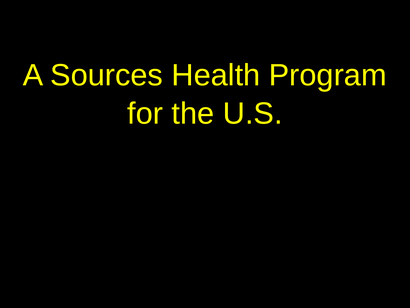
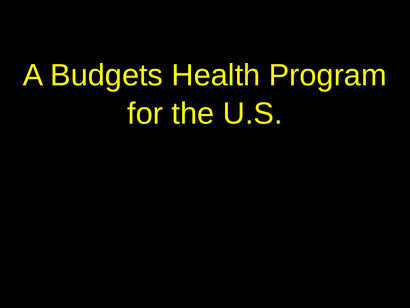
Sources: Sources -> Budgets (107, 75)
